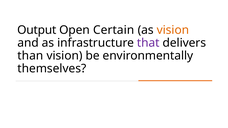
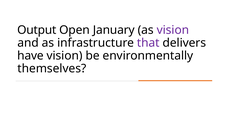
Certain: Certain -> January (114, 30)
vision colour: orange -> purple (173, 30)
than: than -> have (30, 56)
